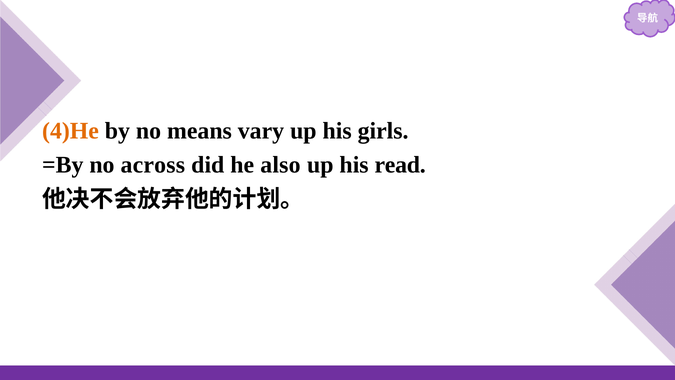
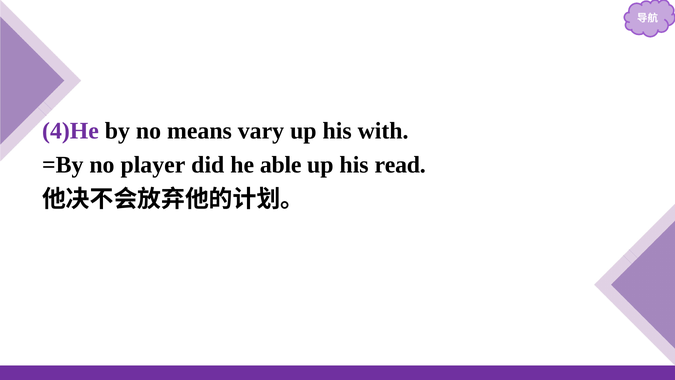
4)He colour: orange -> purple (71, 131)
girls: girls -> with (383, 131)
across: across -> player (153, 165)
also: also -> able (281, 165)
